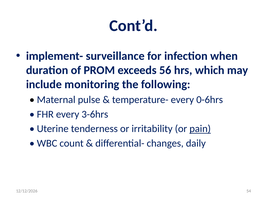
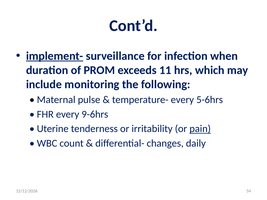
implement- underline: none -> present (55, 56)
56: 56 -> 11 (165, 70)
0-6hrs: 0-6hrs -> 5-6hrs (210, 100)
3-6hrs: 3-6hrs -> 9-6hrs (95, 114)
